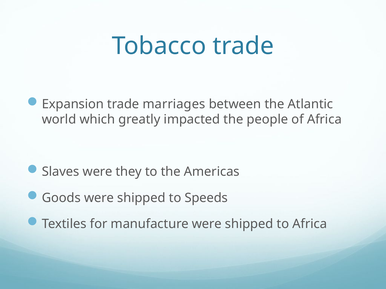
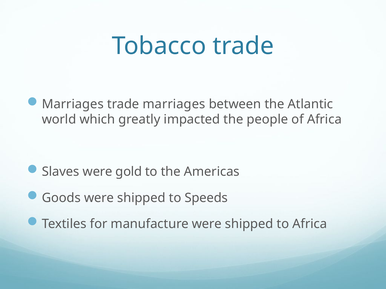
Expansion: Expansion -> Marriages (73, 104)
they: they -> gold (129, 172)
